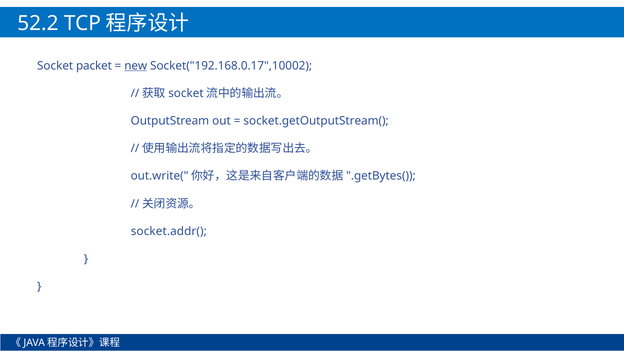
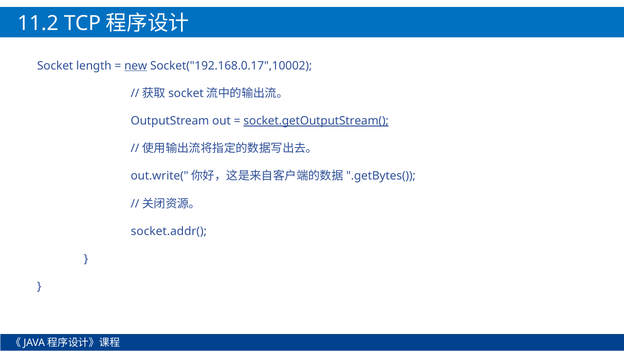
52.2: 52.2 -> 11.2 (38, 24)
packet: packet -> length (94, 66)
socket.getOutputStream( underline: none -> present (316, 121)
